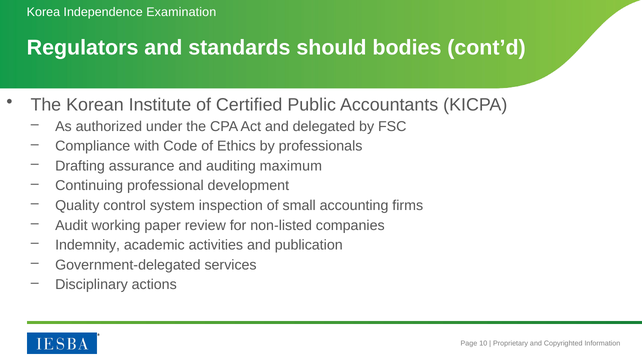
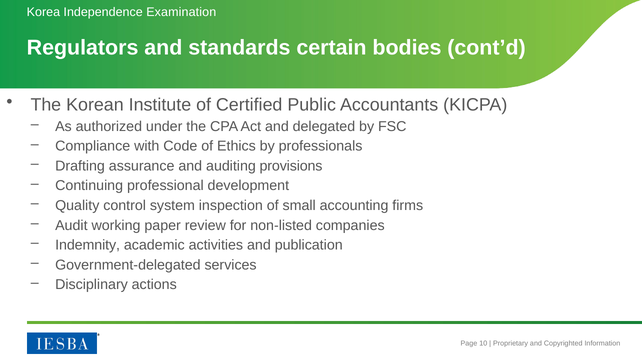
should: should -> certain (331, 48)
maximum: maximum -> provisions (291, 166)
